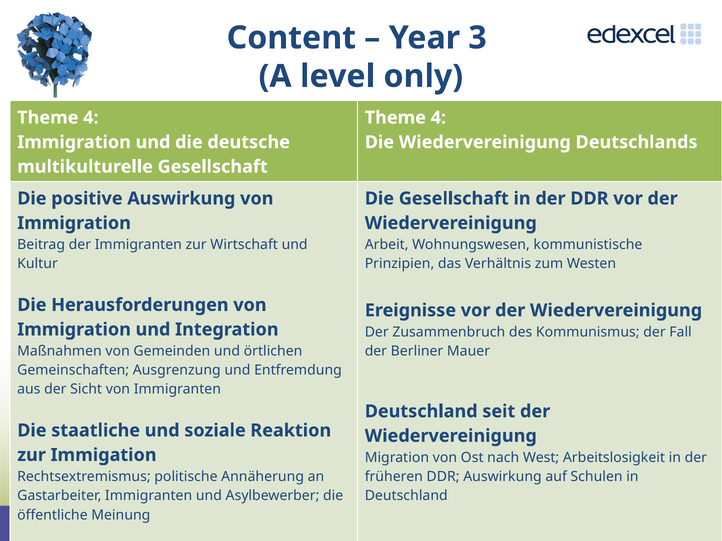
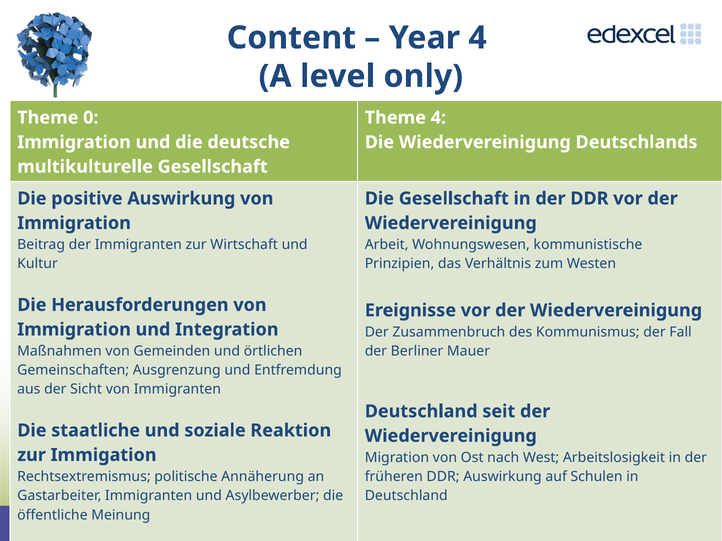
Year 3: 3 -> 4 (478, 38)
4: 4 -> 0 (91, 118)
